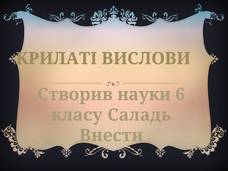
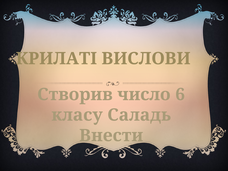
науки: науки -> число (144, 94)
